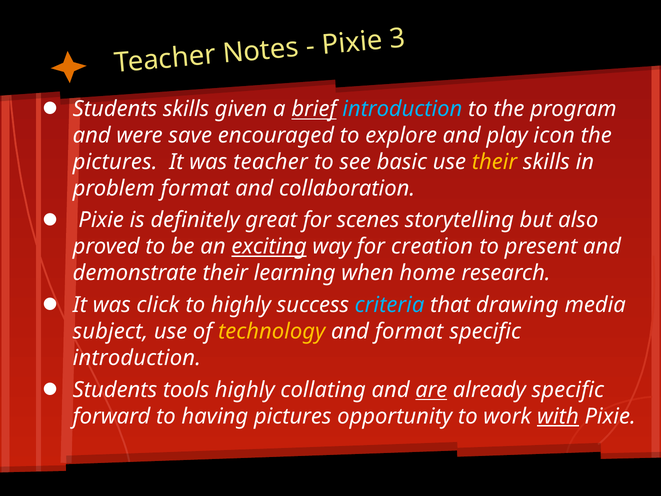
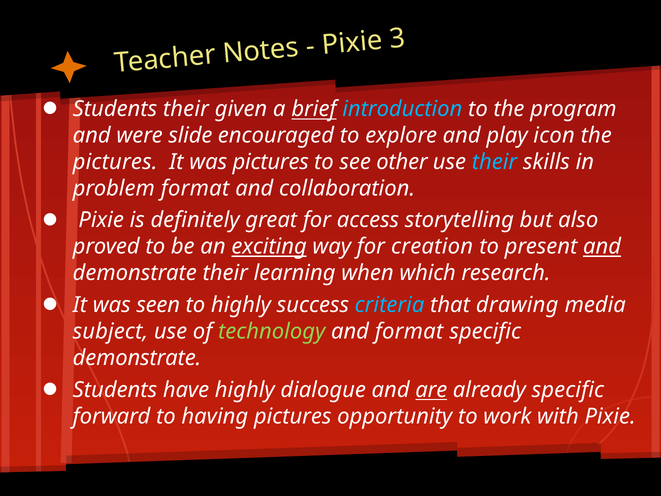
Students skills: skills -> their (186, 109)
save: save -> slide (190, 135)
was teacher: teacher -> pictures (271, 162)
basic: basic -> other (402, 162)
their colour: yellow -> light blue (494, 162)
scenes: scenes -> access (368, 220)
and underline: none -> present (602, 247)
home: home -> which (428, 273)
click: click -> seen (158, 305)
technology colour: yellow -> light green (272, 331)
introduction: introduction -> demonstrate (137, 358)
tools: tools -> have (186, 390)
collating: collating -> dialogue (323, 390)
with underline: present -> none (558, 416)
